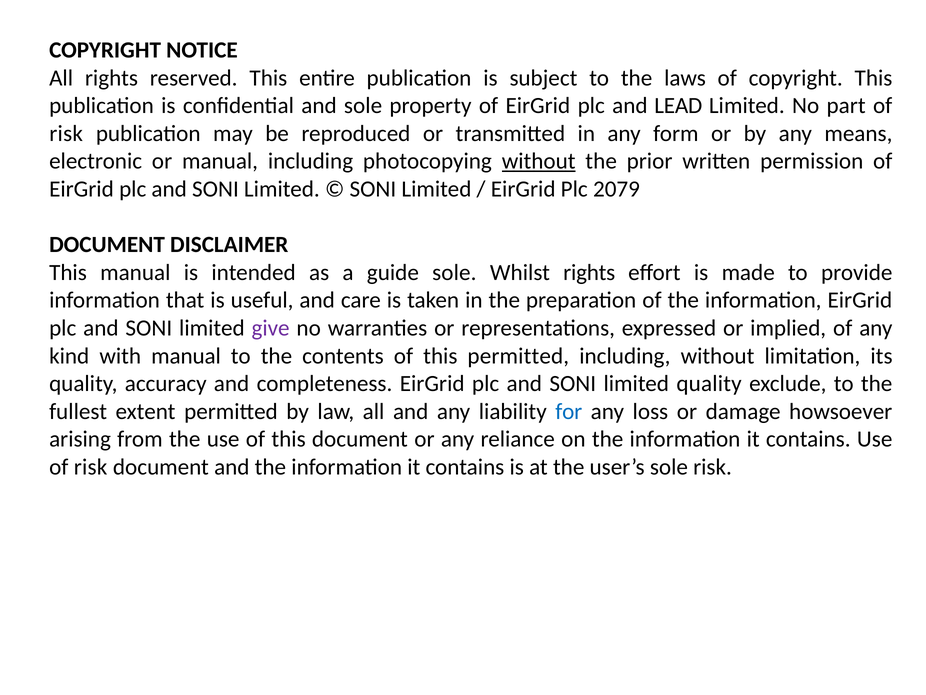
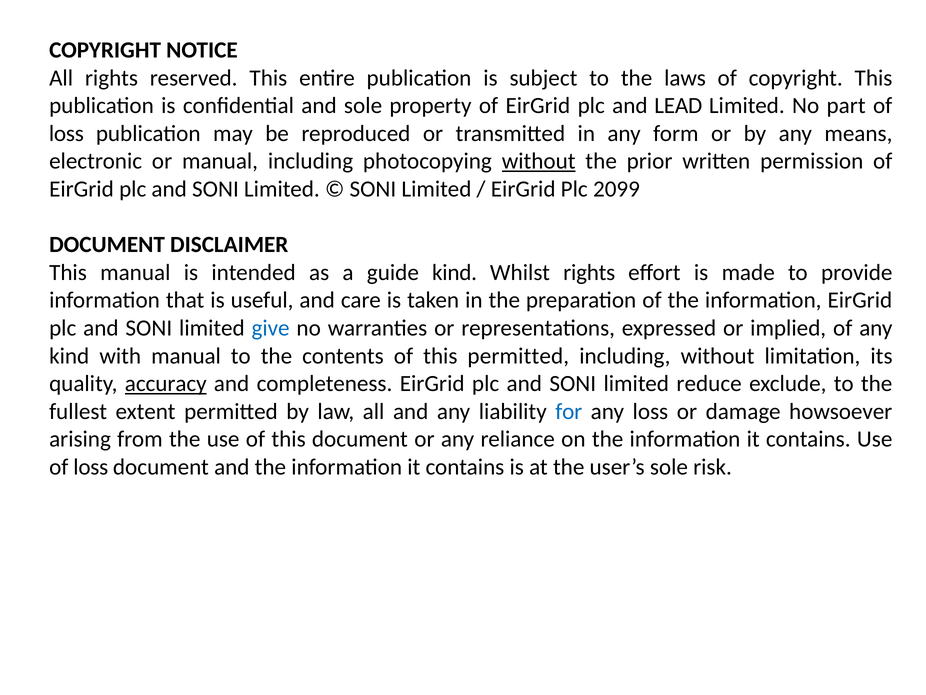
risk: risk -> loss (66, 133)
2079: 2079 -> 2099 (616, 189)
guide sole: sole -> kind (455, 272)
give colour: purple -> blue (271, 328)
accuracy underline: none -> present (166, 383)
limited quality: quality -> reduce (709, 383)
risk: risk -> loss (91, 467)
